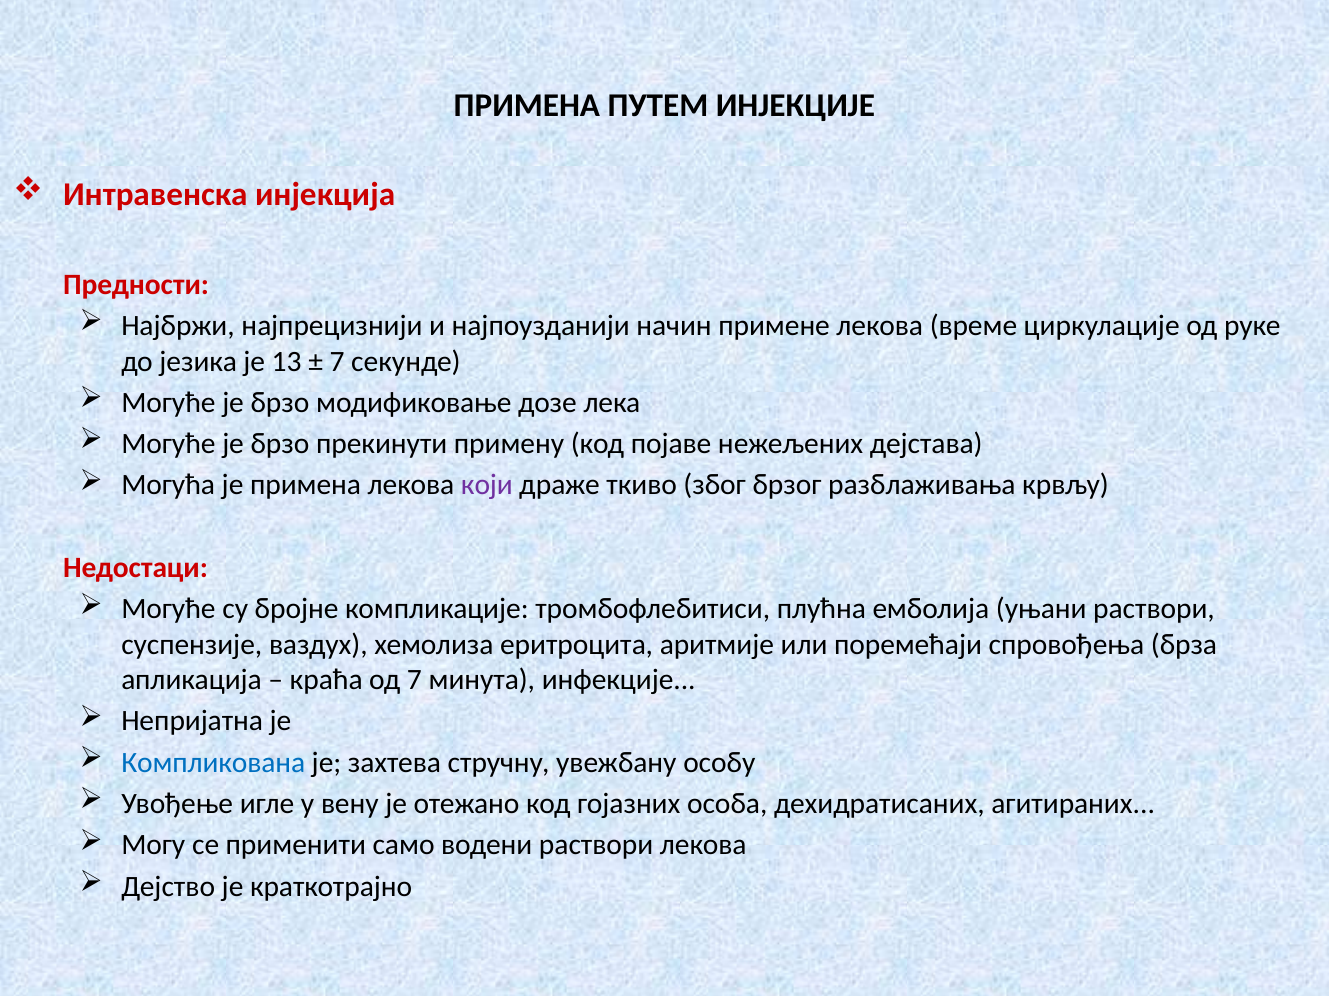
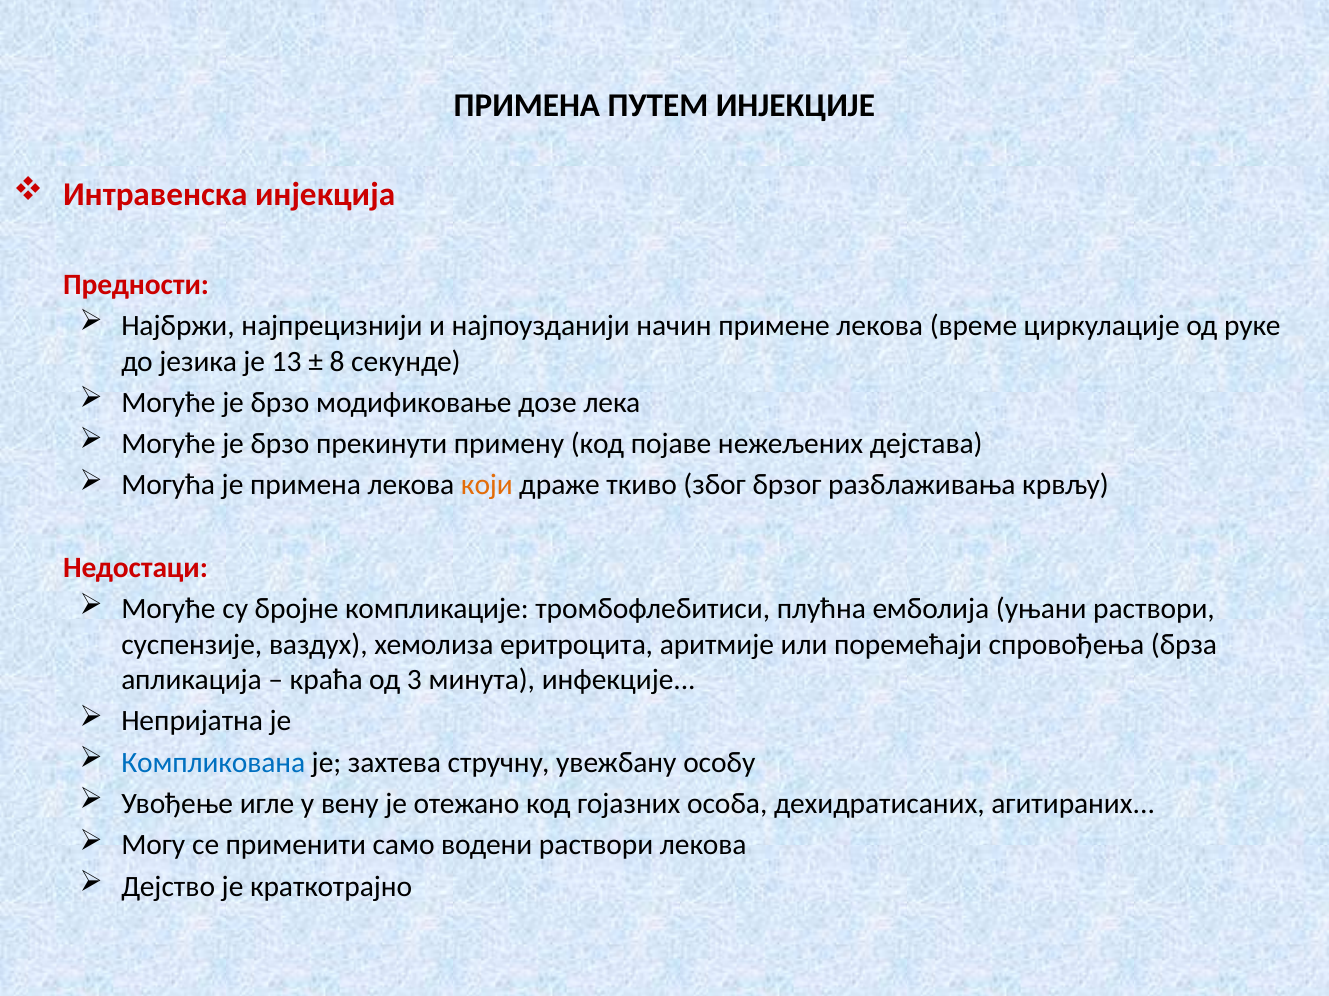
7: 7 -> 8 (337, 362)
који colour: purple -> orange (487, 486)
од 7: 7 -> 3 (414, 680)
